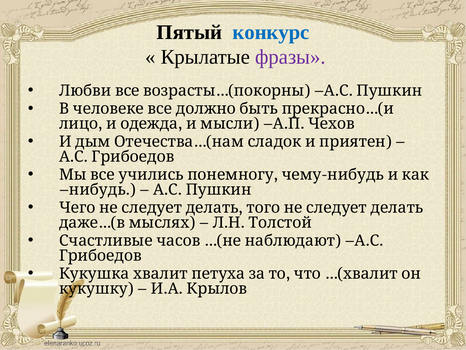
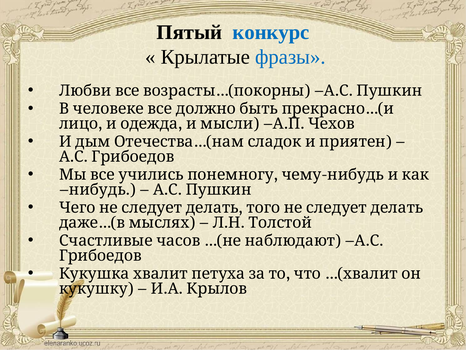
фразы colour: purple -> blue (290, 57)
